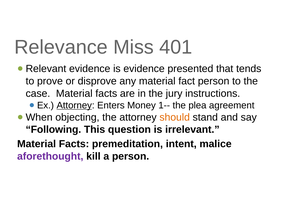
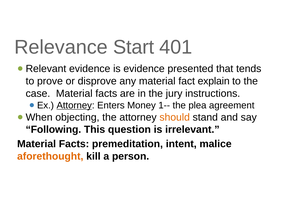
Miss: Miss -> Start (134, 47)
fact person: person -> explain (214, 81)
aforethought colour: purple -> orange (50, 156)
